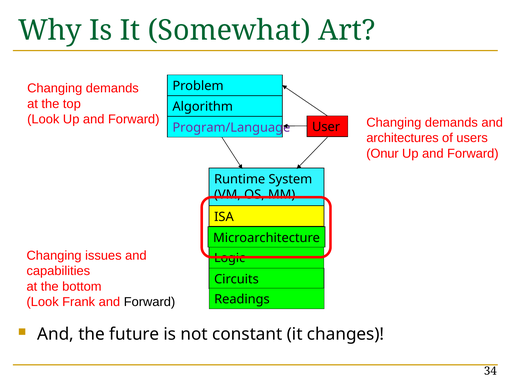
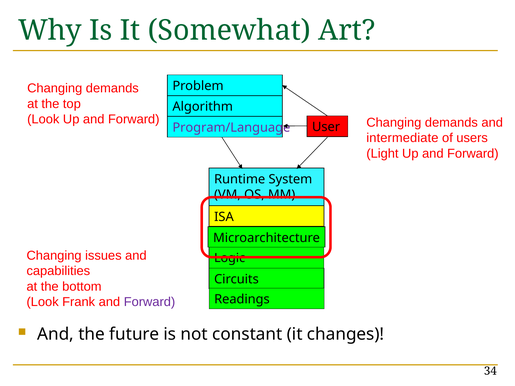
architectures: architectures -> intermediate (402, 138)
Onur: Onur -> Light (382, 154)
Forward colour: black -> purple (150, 302)
